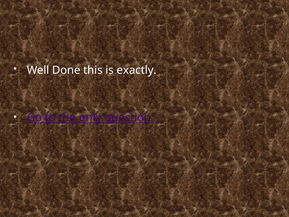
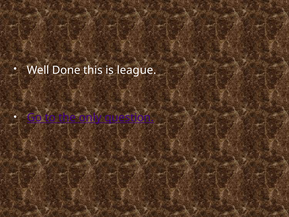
exactly: exactly -> league (137, 70)
